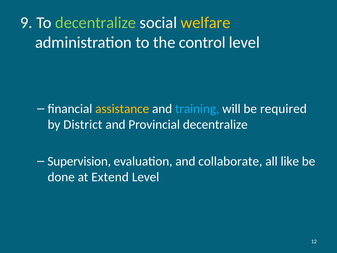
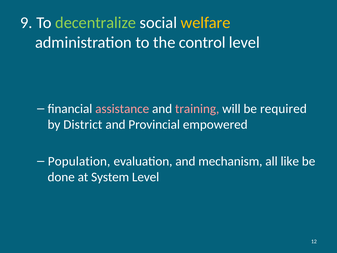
assistance colour: yellow -> pink (122, 109)
training colour: light blue -> pink (197, 109)
Provincial decentralize: decentralize -> empowered (215, 124)
Supervision: Supervision -> Population (79, 161)
collaborate: collaborate -> mechanism (230, 161)
Extend: Extend -> System (110, 177)
